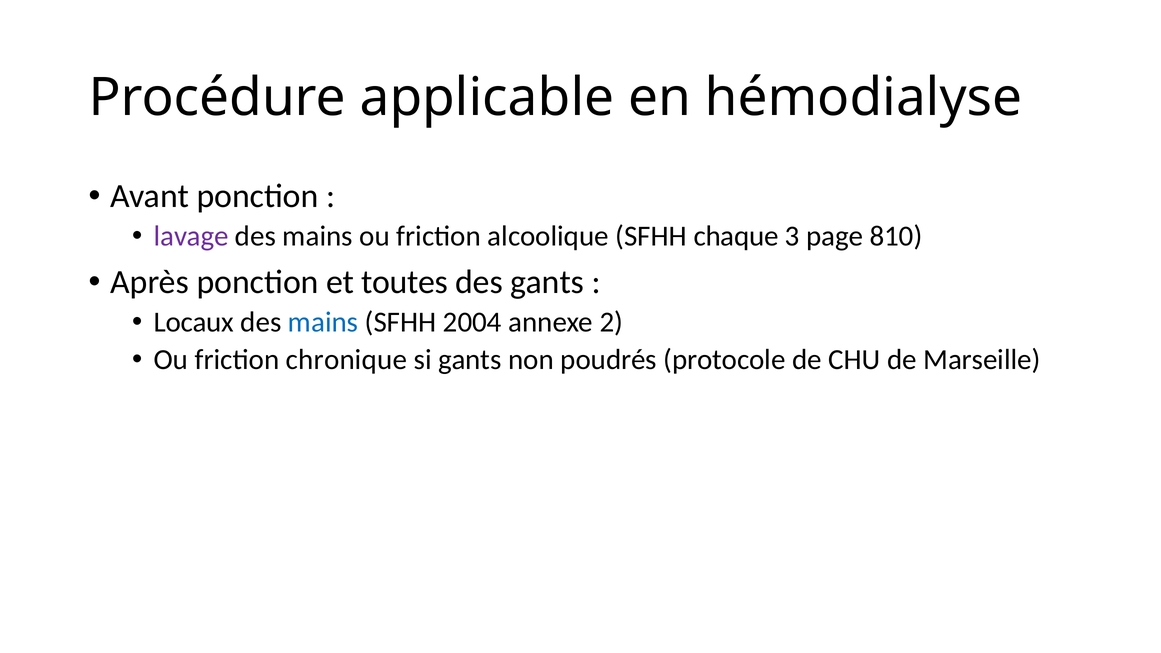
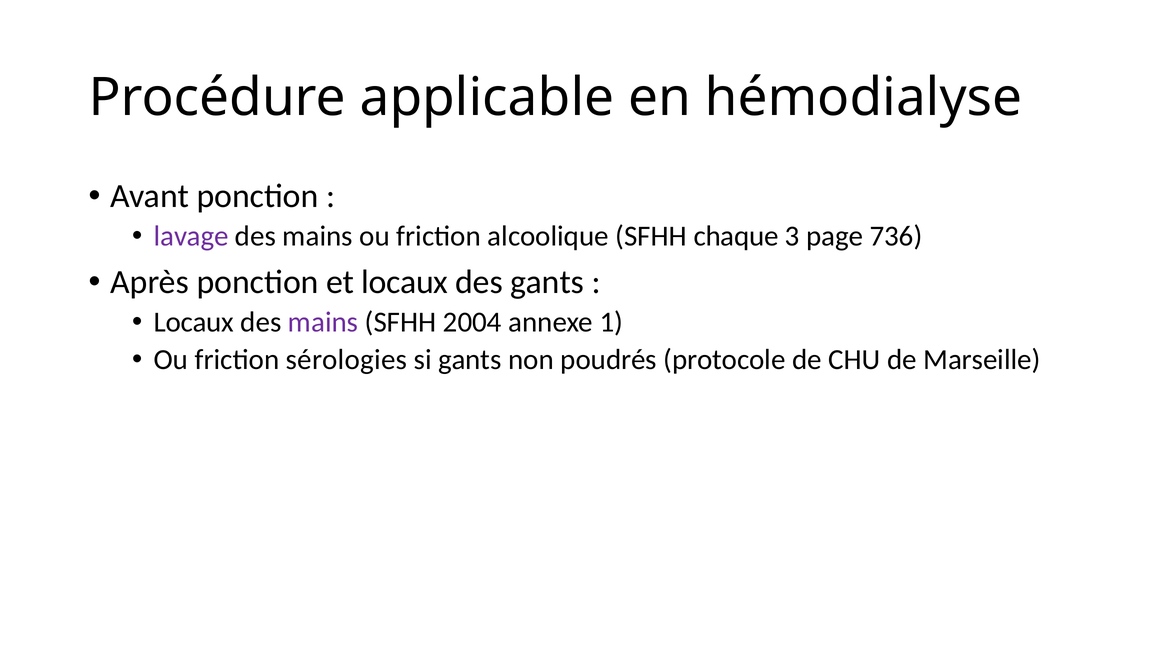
810: 810 -> 736 (896, 236)
et toutes: toutes -> locaux (405, 282)
mains colour: blue -> purple (323, 322)
2: 2 -> 1 (611, 322)
chronique: chronique -> sérologies (346, 360)
